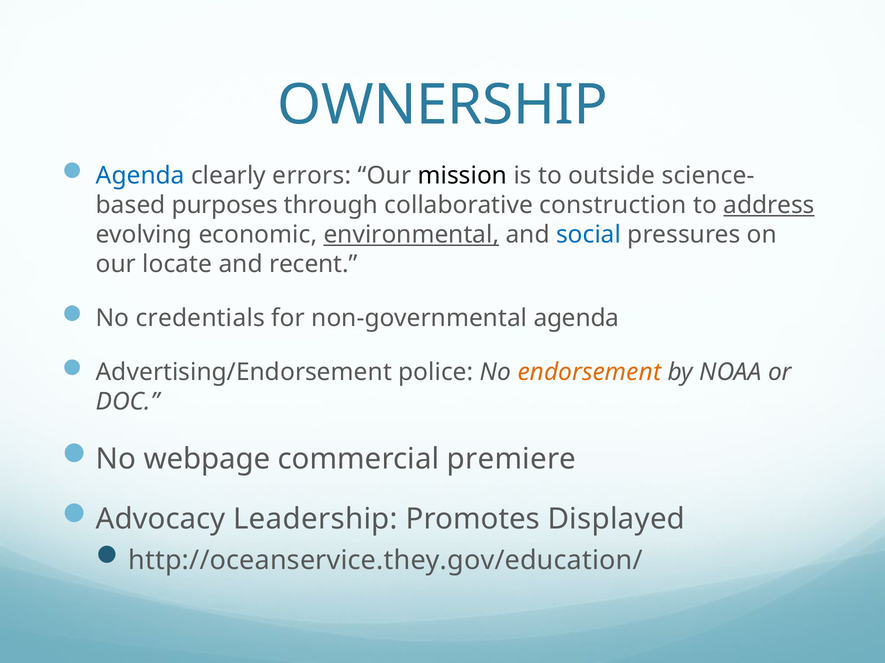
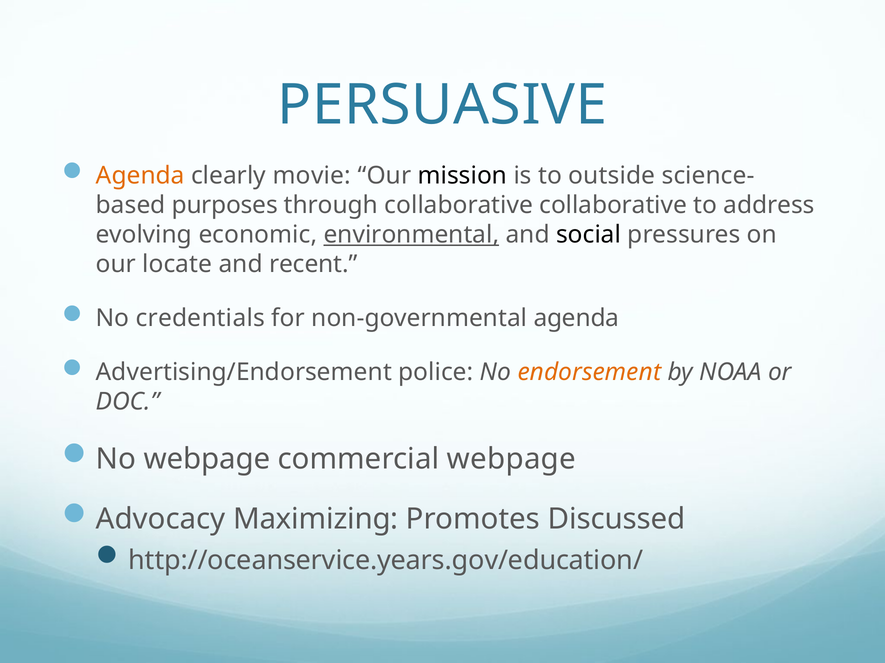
OWNERSHIP: OWNERSHIP -> PERSUASIVE (442, 105)
Agenda colour: blue -> orange (140, 176)
errors: errors -> movie (312, 176)
collaborative construction: construction -> collaborative (613, 205)
address underline: present -> none (769, 205)
social colour: blue -> black (589, 235)
commercial premiere: premiere -> webpage (511, 460)
Leadership: Leadership -> Maximizing (316, 520)
Displayed: Displayed -> Discussed (617, 520)
http://oceanservice.they.gov/education/: http://oceanservice.they.gov/education/ -> http://oceanservice.years.gov/education/ (386, 561)
